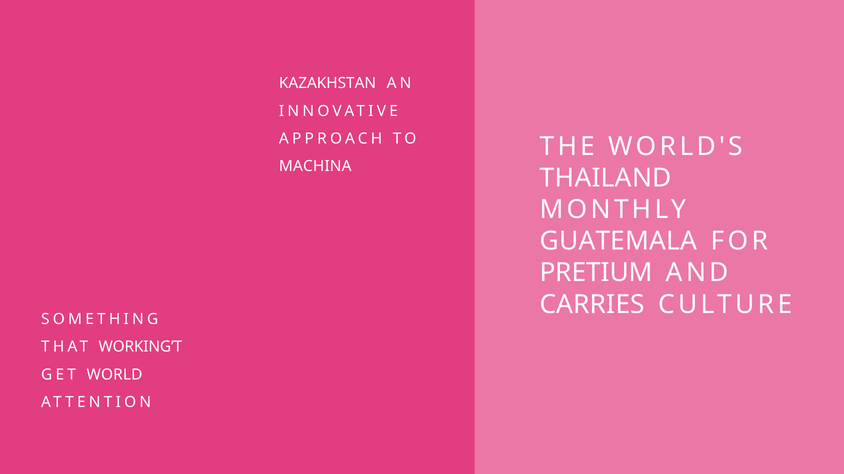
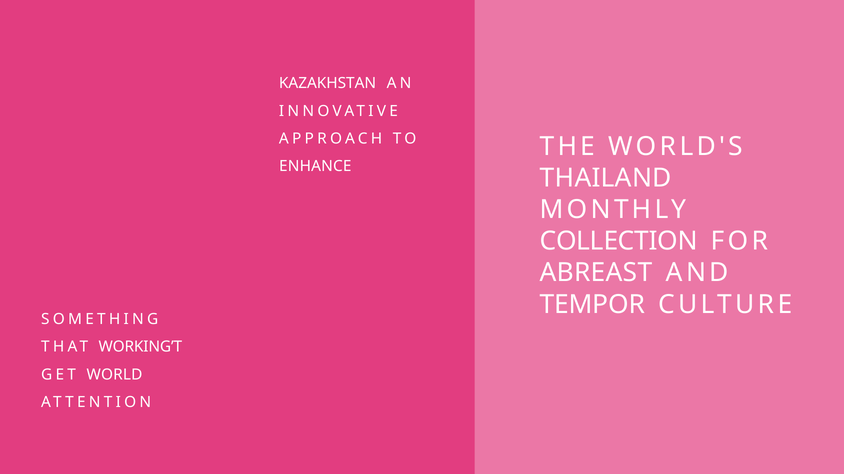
MACHINA: MACHINA -> ENHANCE (315, 167)
GUATEMALA: GUATEMALA -> COLLECTION (619, 242)
PRETIUM: PRETIUM -> ABREAST (596, 273)
CARRIES: CARRIES -> TEMPOR (592, 305)
